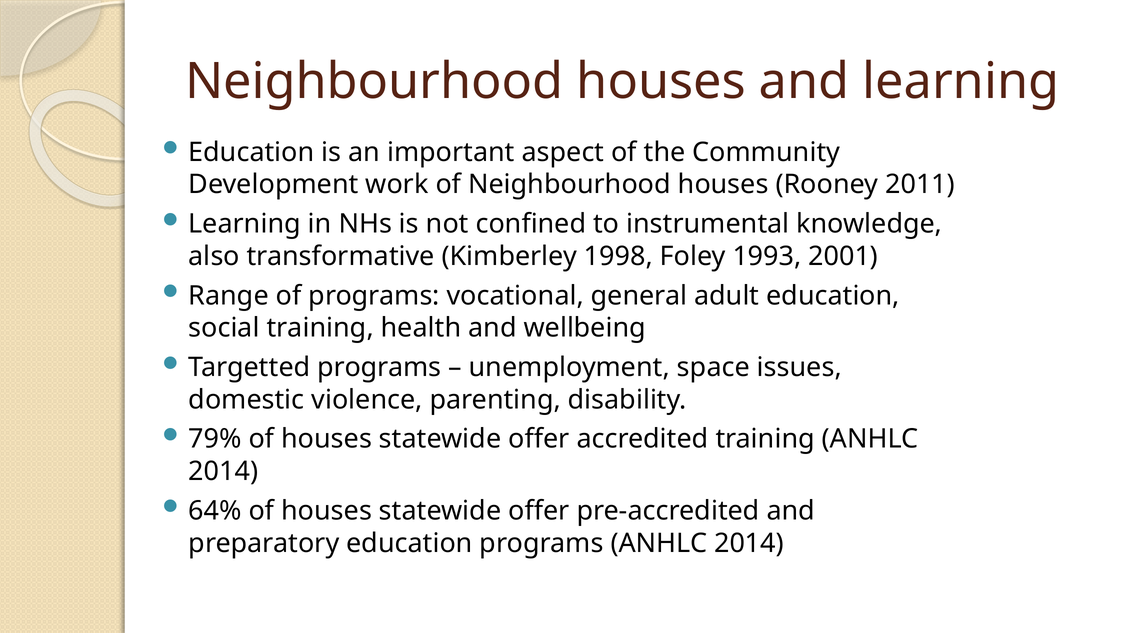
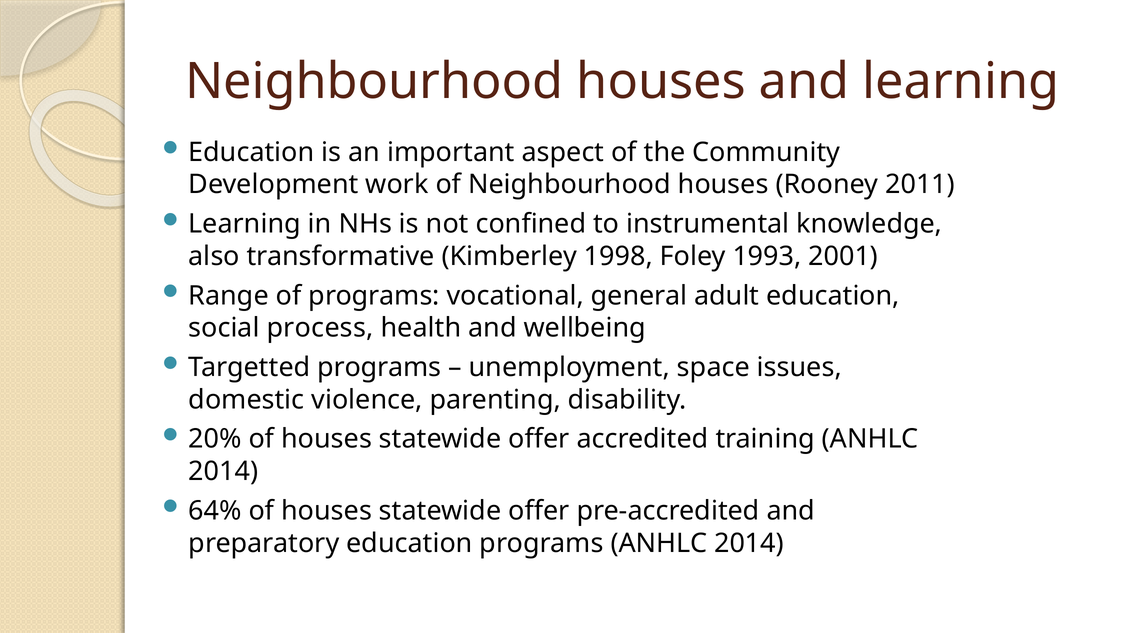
social training: training -> process (320, 328)
79%: 79% -> 20% (215, 439)
